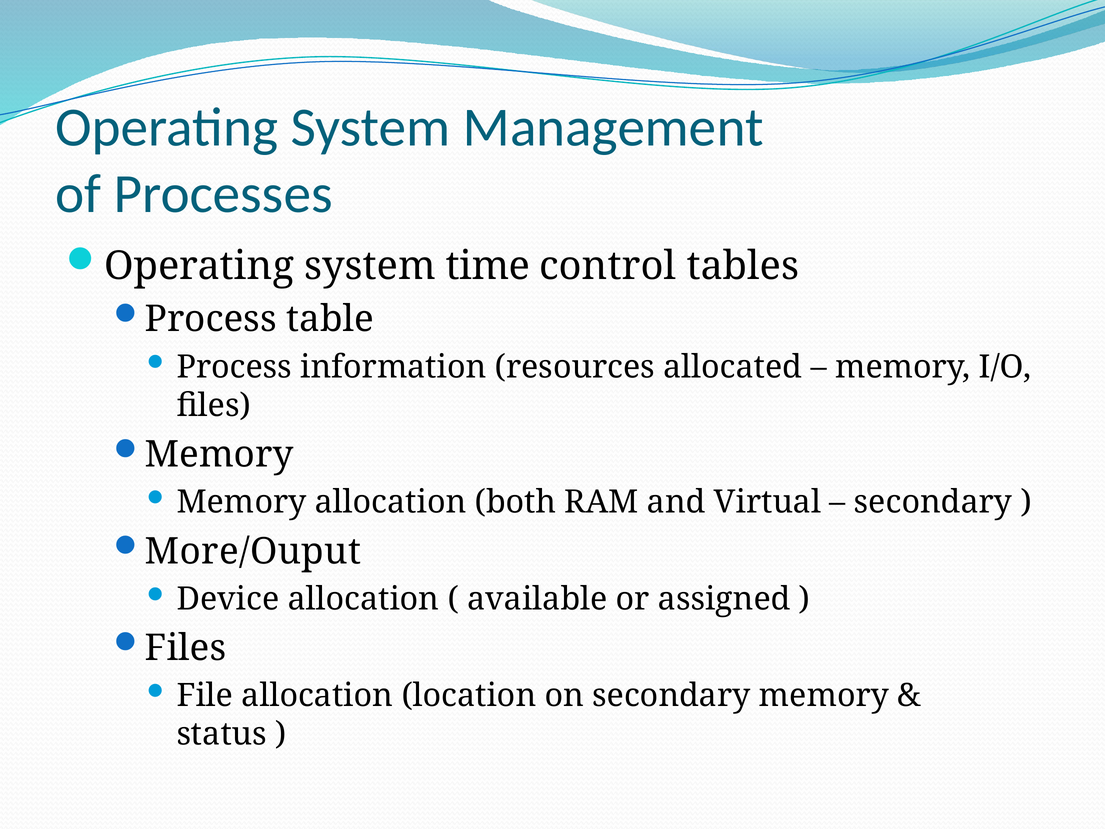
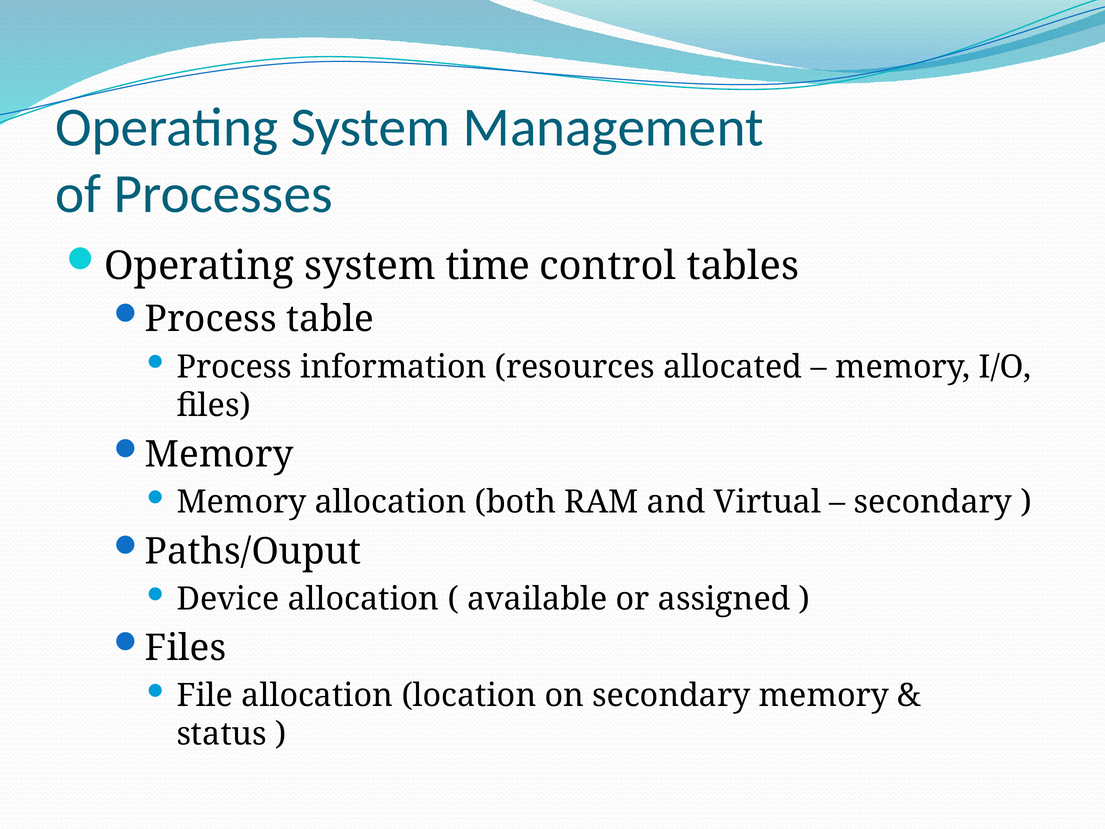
More/Ouput: More/Ouput -> Paths/Ouput (253, 551)
